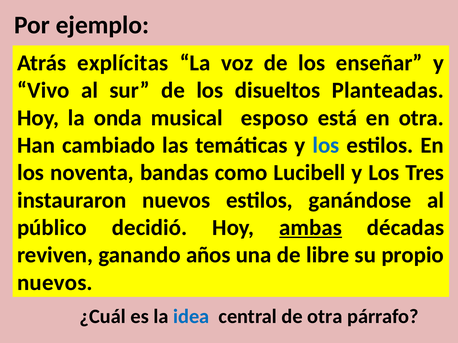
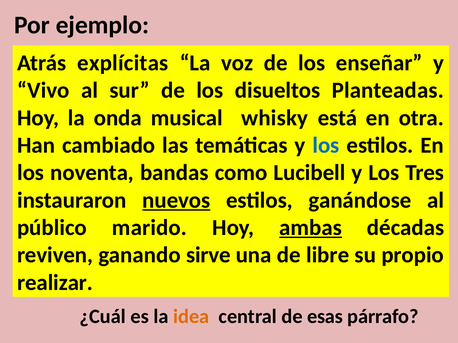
esposo: esposo -> whisky (275, 118)
nuevos underline: none -> present (176, 200)
decidió: decidió -> marido (149, 228)
años: años -> sirve (208, 255)
nuevos: nuevos -> realizar (55, 283)
idea colour: blue -> orange (191, 317)
de otra: otra -> esas (325, 317)
